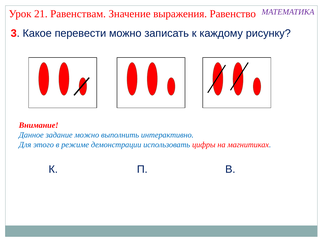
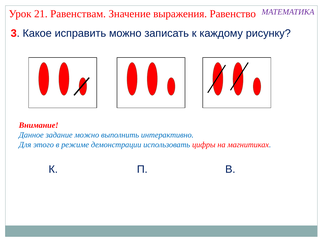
перевести: перевести -> исправить (80, 33)
